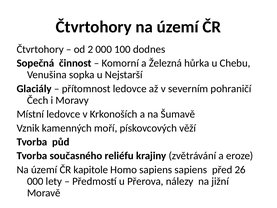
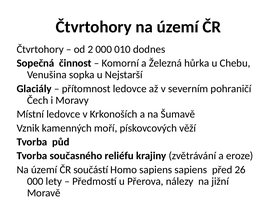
100: 100 -> 010 (122, 49)
kapitole: kapitole -> součástí (91, 169)
